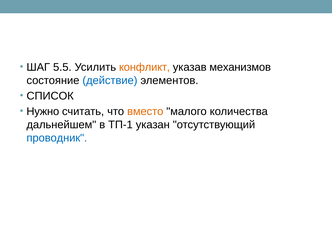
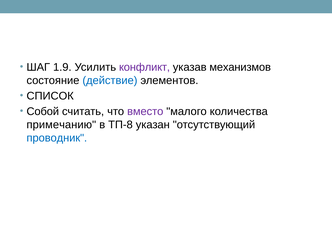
5.5: 5.5 -> 1.9 (62, 67)
конфликт colour: orange -> purple (145, 67)
Нужно: Нужно -> Собой (43, 111)
вместо colour: orange -> purple (145, 111)
дальнейшем: дальнейшем -> примечанию (61, 125)
ТП-1: ТП-1 -> ТП-8 (120, 125)
